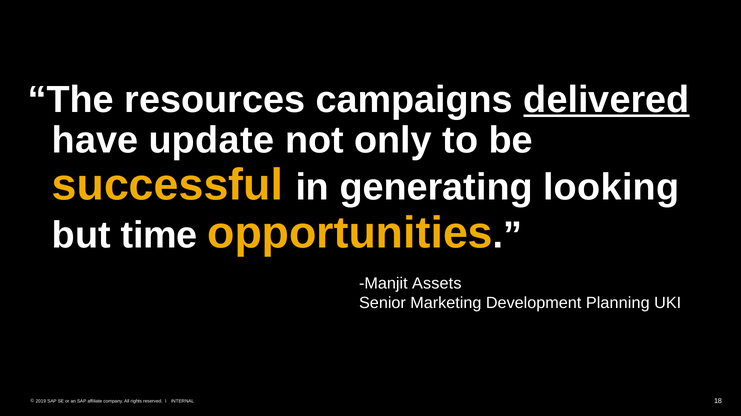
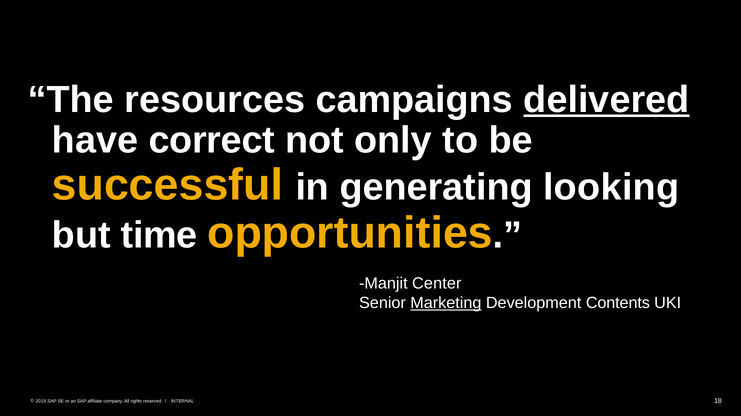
update: update -> correct (212, 141)
Assets: Assets -> Center (437, 284)
Marketing underline: none -> present (446, 303)
Planning: Planning -> Contents (618, 303)
